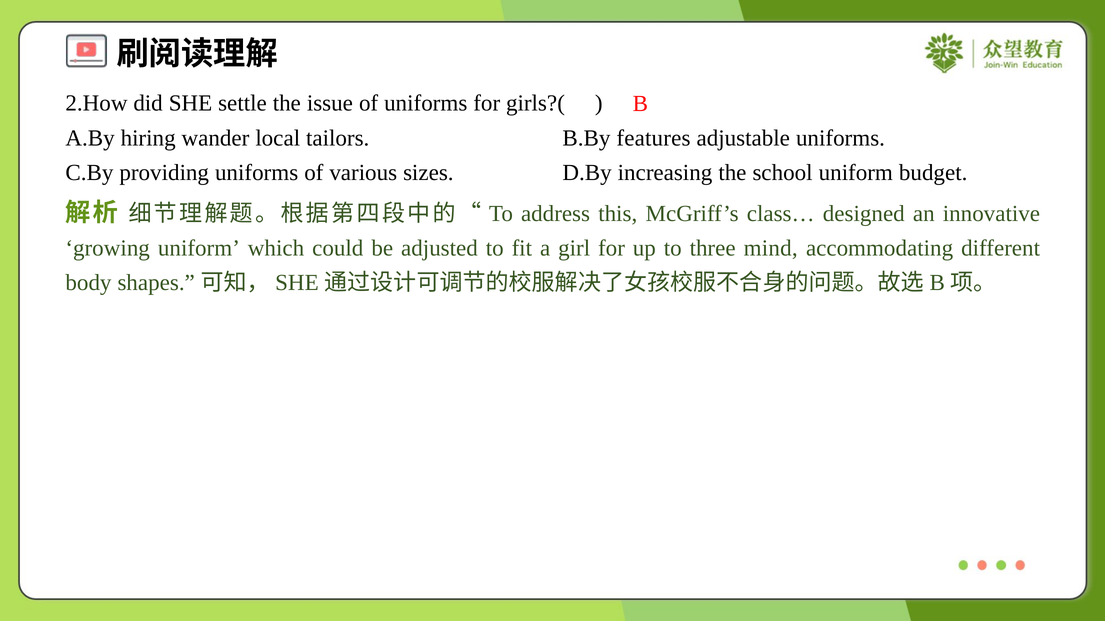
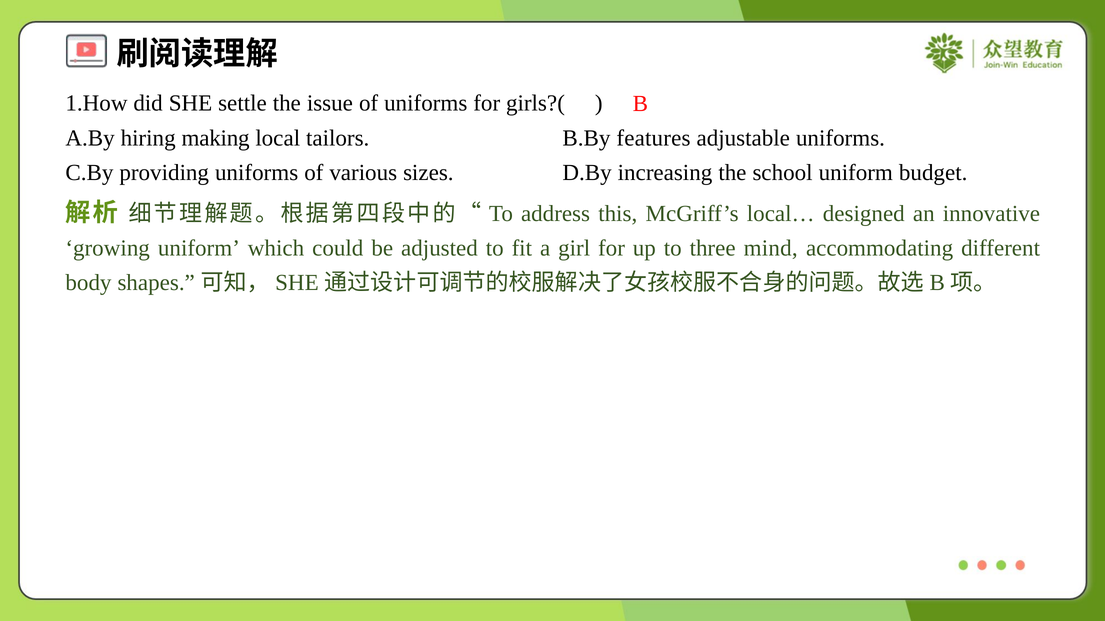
2.How: 2.How -> 1.How (96, 103)
wander: wander -> making (216, 138)
class…: class… -> local… (781, 214)
